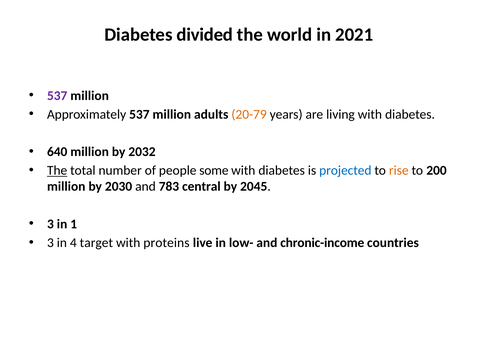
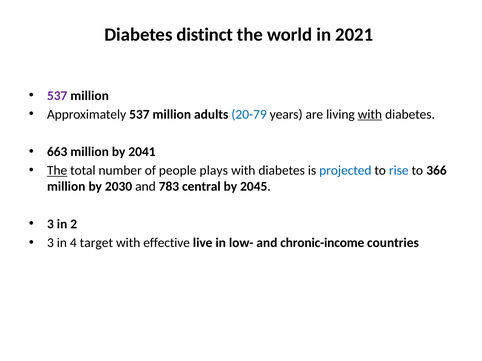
divided: divided -> distinct (205, 35)
20-79 colour: orange -> blue (249, 114)
with underline: none -> present (370, 114)
640: 640 -> 663 (57, 152)
2032: 2032 -> 2041 (142, 152)
some: some -> plays (214, 171)
rise colour: orange -> blue (399, 171)
200: 200 -> 366 (437, 171)
1: 1 -> 2 (74, 224)
proteins: proteins -> effective (167, 243)
